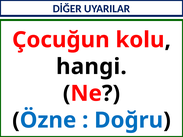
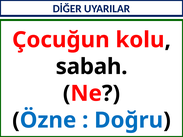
hangi: hangi -> sabah (92, 67)
